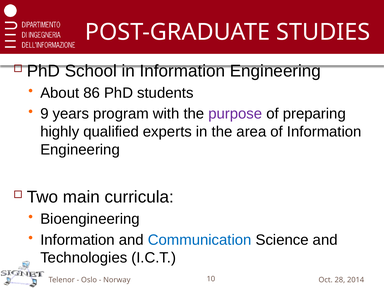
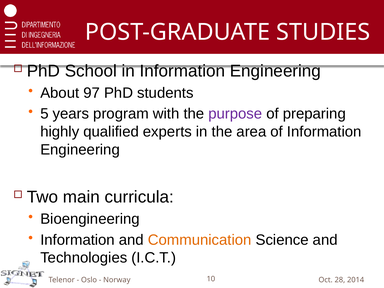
86: 86 -> 97 (92, 93)
9: 9 -> 5 (44, 114)
Communication colour: blue -> orange (200, 240)
